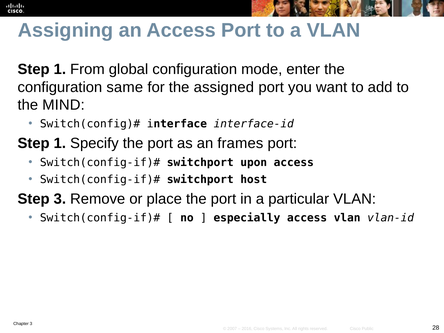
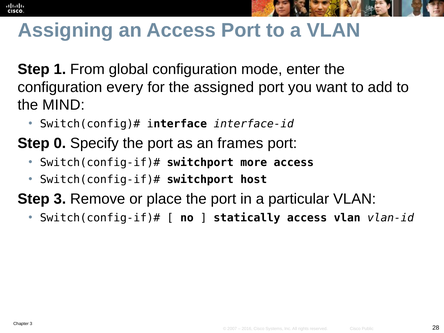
same: same -> every (125, 87)
1: 1 -> 0 (60, 143)
upon: upon -> more (254, 162)
especially: especially -> statically (247, 218)
